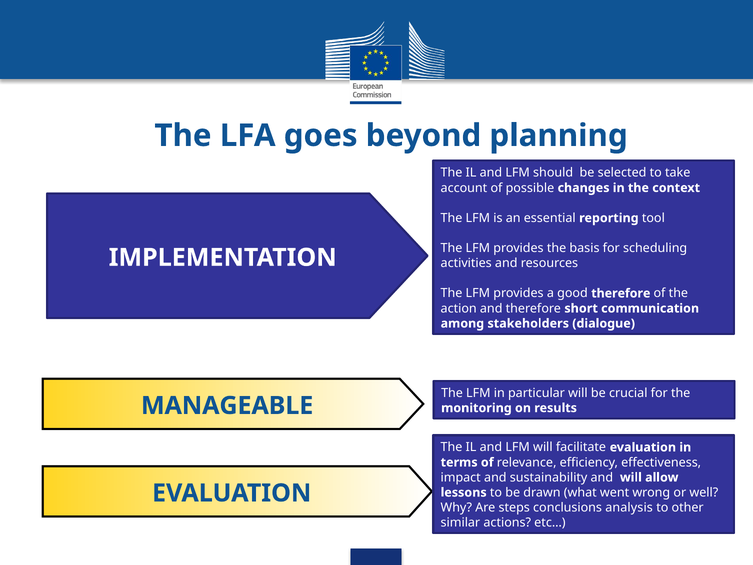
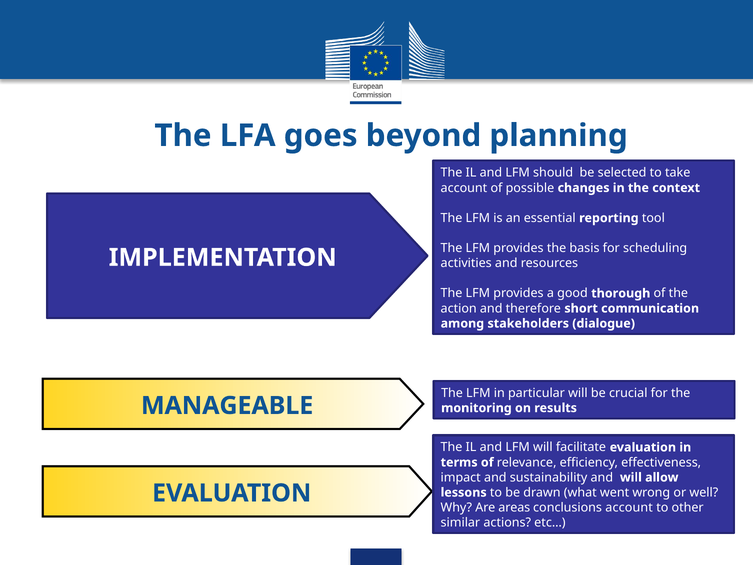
good therefore: therefore -> thorough (621, 293)
steps: steps -> areas (514, 507)
conclusions analysis: analysis -> account (629, 507)
